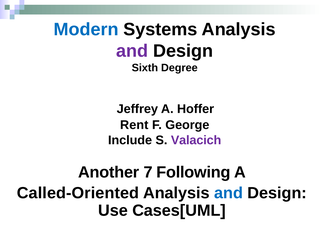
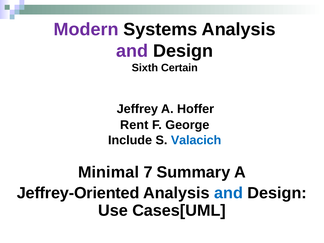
Modern colour: blue -> purple (86, 29)
Degree: Degree -> Certain (179, 68)
Valacich colour: purple -> blue (196, 140)
Another: Another -> Minimal (109, 172)
Following: Following -> Summary (193, 172)
Called-Oriented: Called-Oriented -> Jeffrey-Oriented (78, 193)
